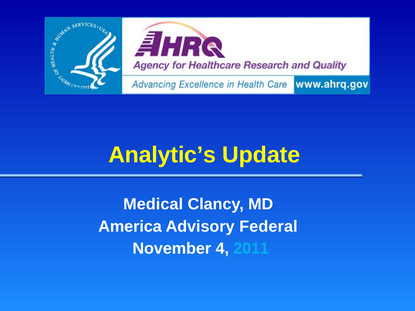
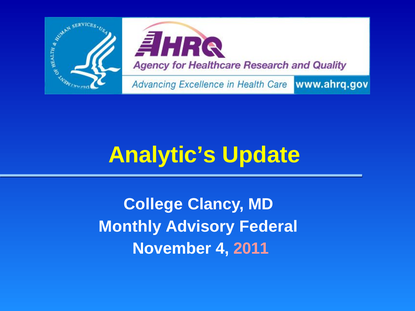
Medical: Medical -> College (153, 204)
America: America -> Monthly (130, 227)
2011 colour: light blue -> pink (251, 249)
